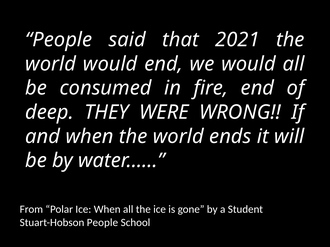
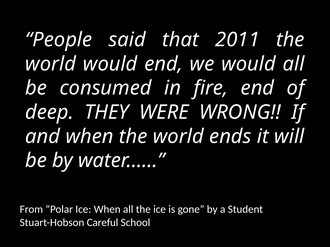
2021: 2021 -> 2011 (237, 40)
Stuart-Hobson People: People -> Careful (103, 223)
